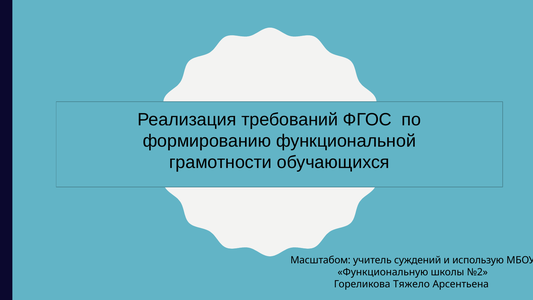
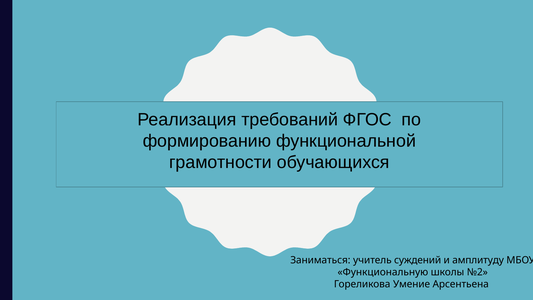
Масштабом: Масштабом -> Заниматься (320, 260)
использую: использую -> амплитуду (478, 260)
Тяжело: Тяжело -> Умение (412, 284)
